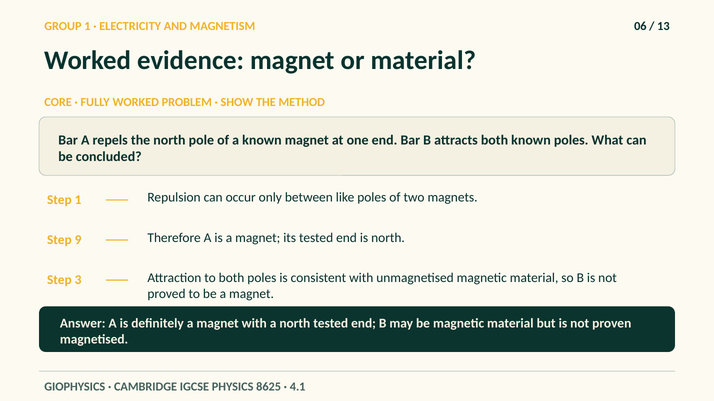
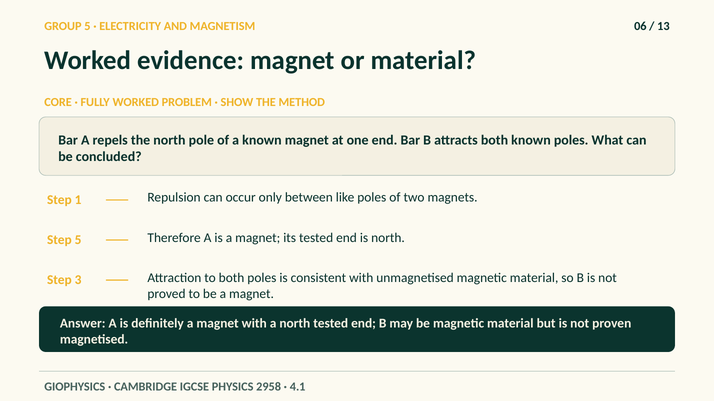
GROUP 1: 1 -> 5 (87, 26)
Step 9: 9 -> 5 (78, 240)
8625: 8625 -> 2958 (269, 387)
